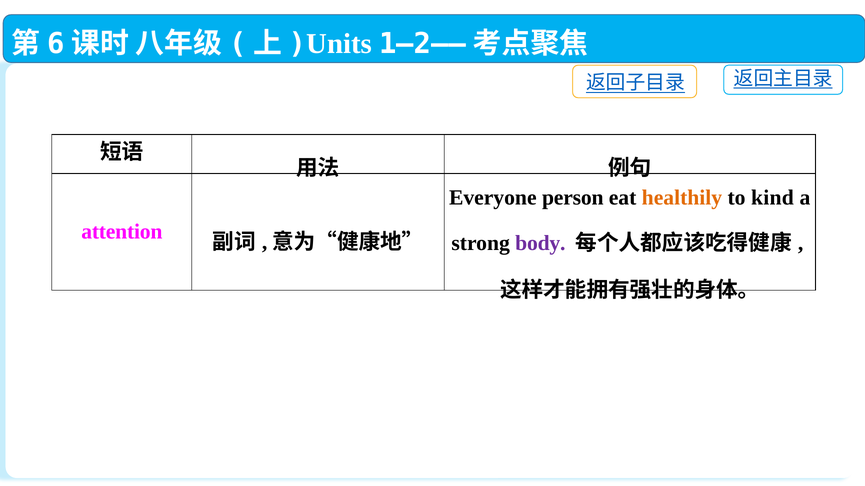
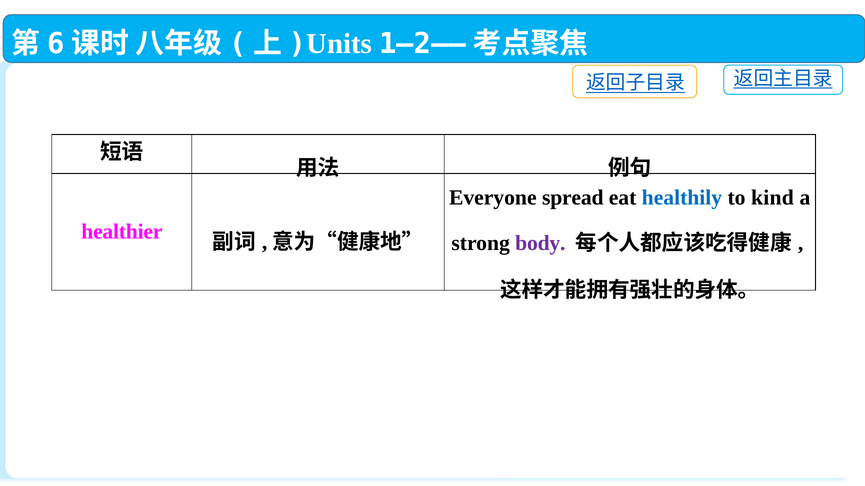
person: person -> spread (573, 198)
healthily colour: orange -> blue (682, 198)
attention: attention -> healthier (122, 232)
